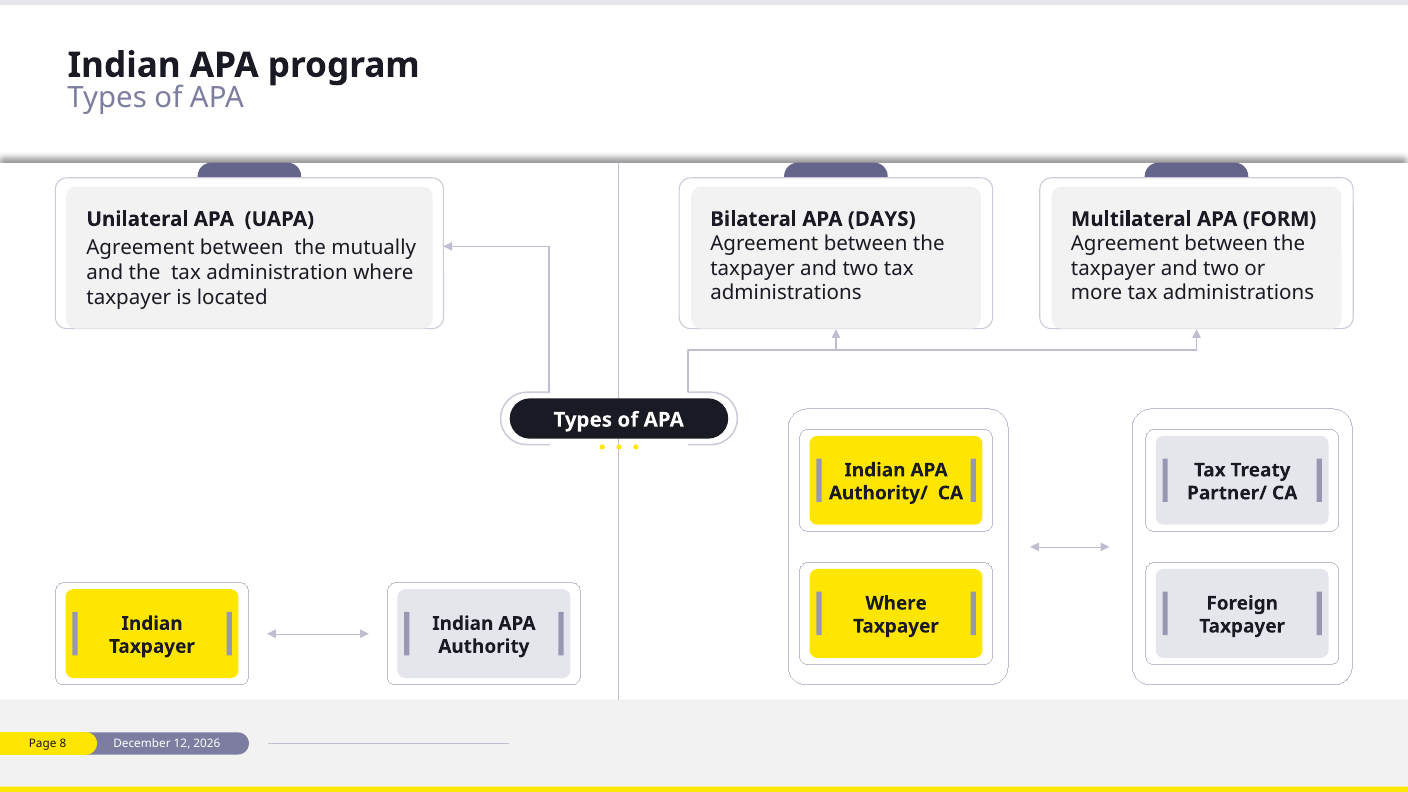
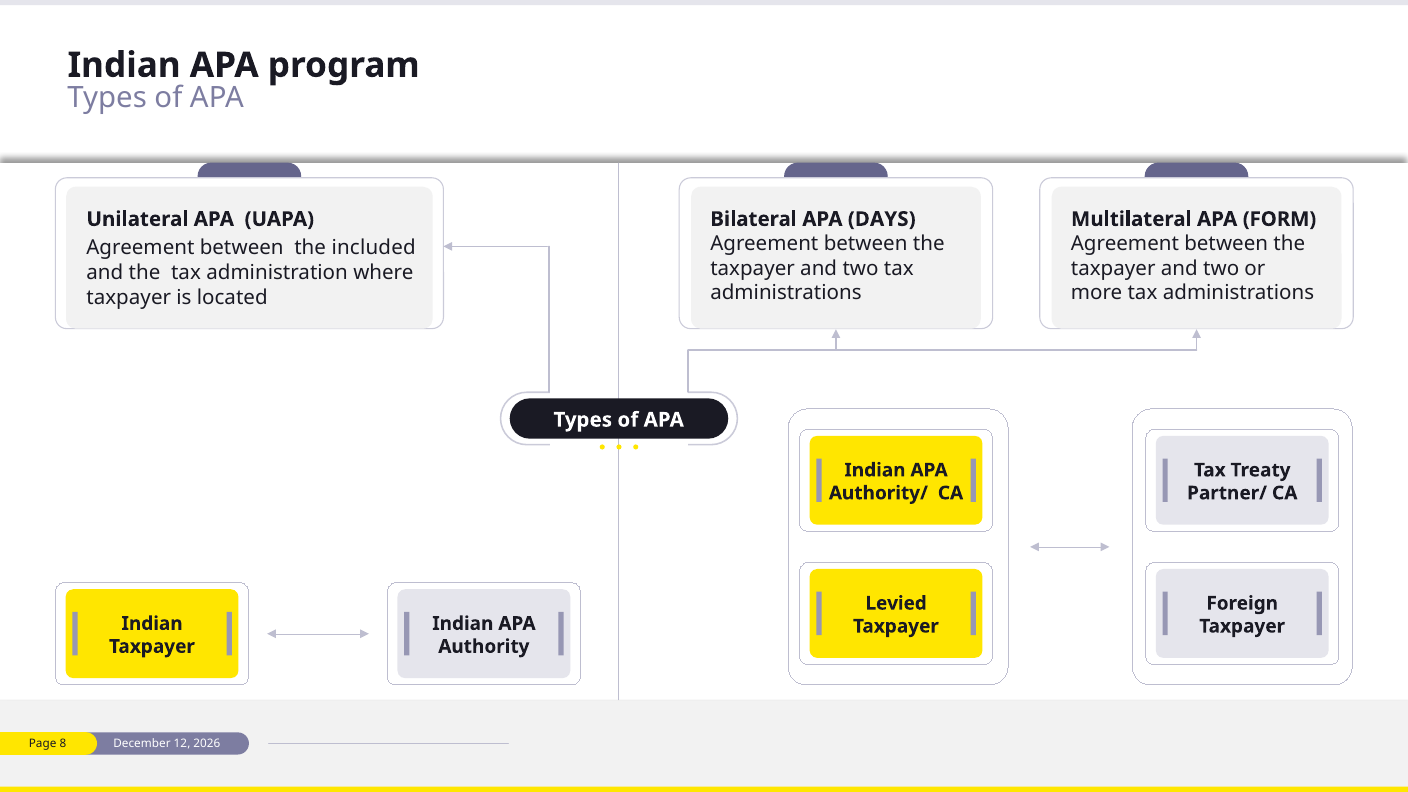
mutually: mutually -> included (374, 248)
Where: Where -> Levied (896, 603)
